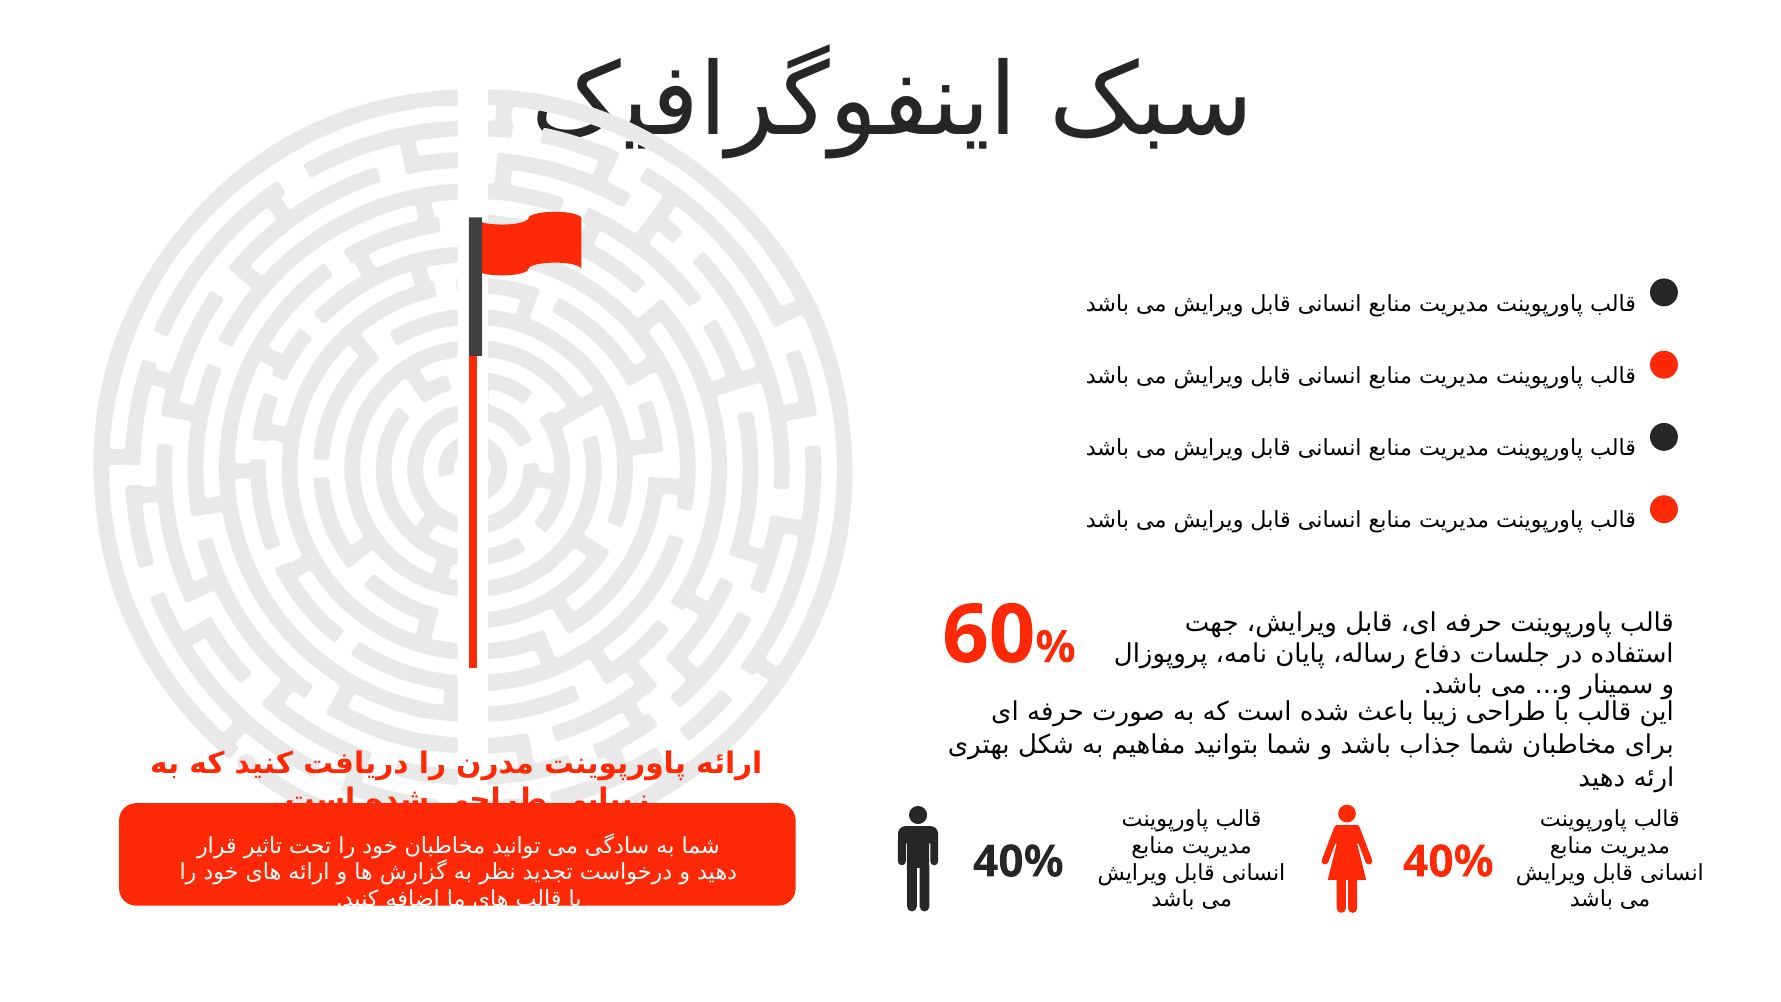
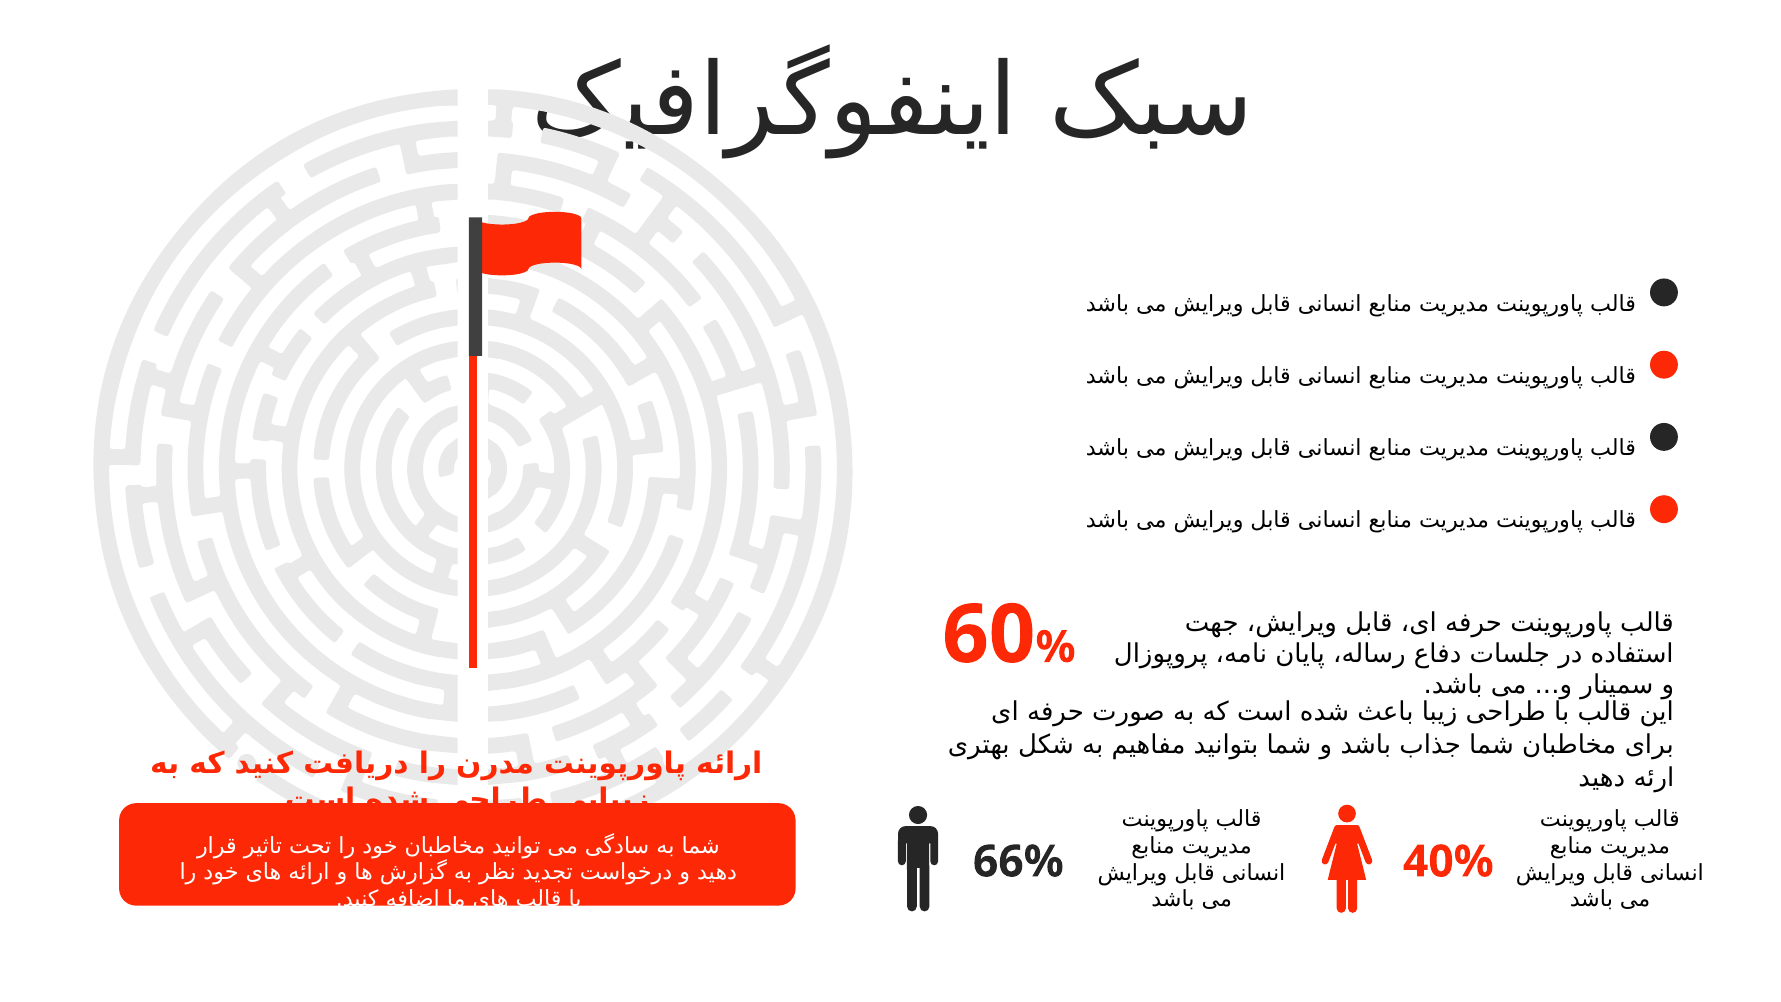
40%: 40% -> 66% (1018, 862)
